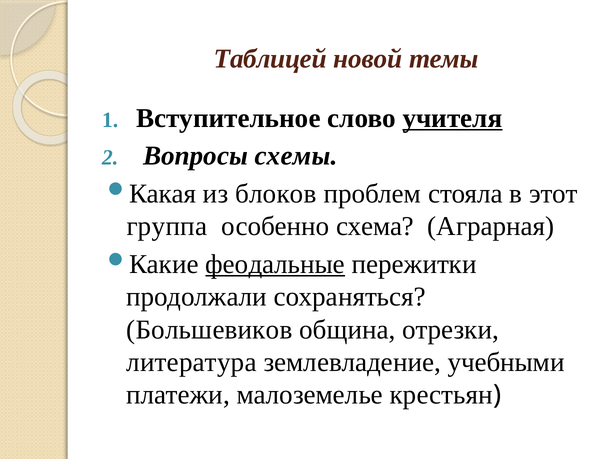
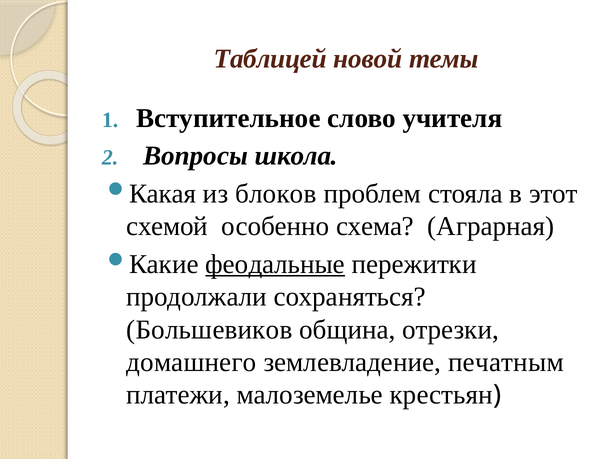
учителя underline: present -> none (452, 118)
схемы: схемы -> школа (296, 156)
группа: группа -> схемой (167, 226)
литература: литература -> домашнего (191, 362)
учебными: учебными -> печатным (506, 362)
